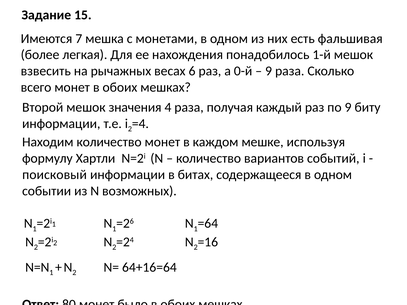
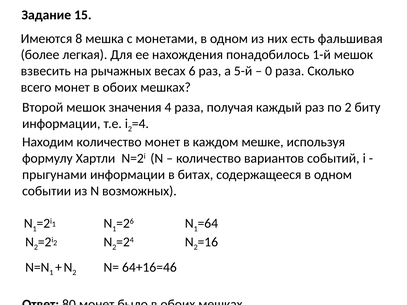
7: 7 -> 8 (79, 39)
0-й: 0-й -> 5-й (243, 71)
9: 9 -> 0 (269, 71)
по 9: 9 -> 2 (348, 107)
поисковый: поисковый -> прыгунами (55, 175)
64+16=64: 64+16=64 -> 64+16=46 (149, 268)
